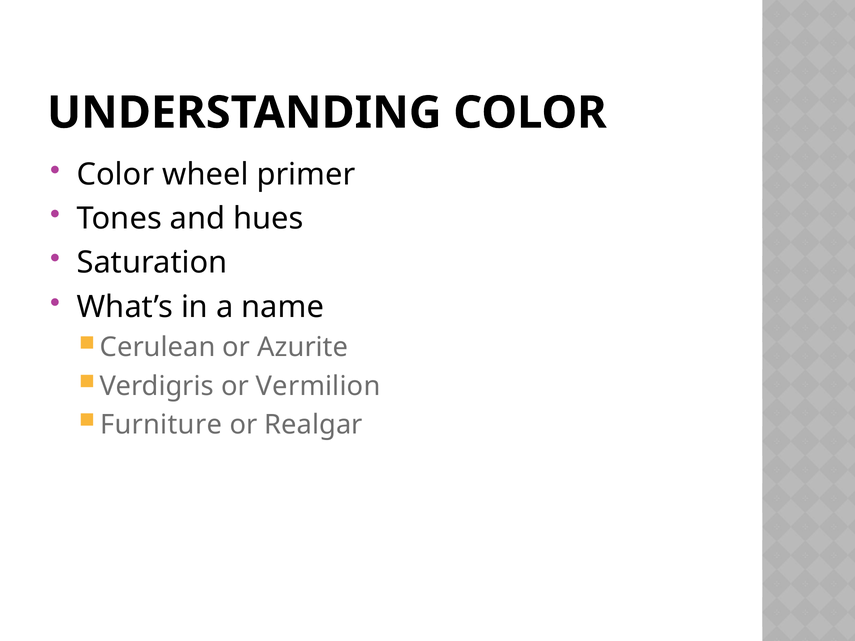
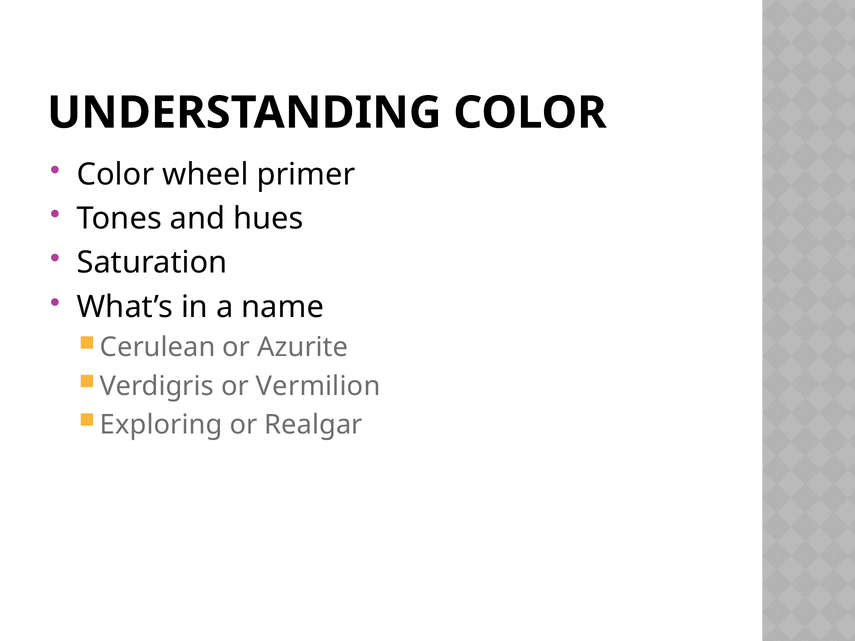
Furniture: Furniture -> Exploring (161, 425)
